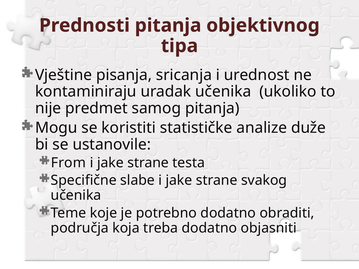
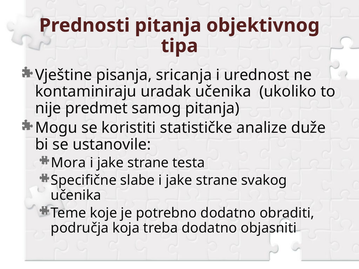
From: From -> Mora (68, 163)
